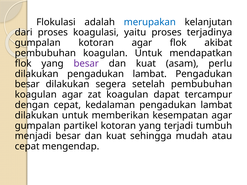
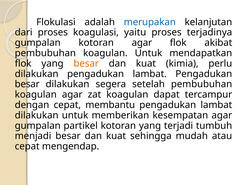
besar colour: purple -> orange (86, 64)
asam: asam -> kimia (182, 64)
kedalaman: kedalaman -> membantu (110, 105)
